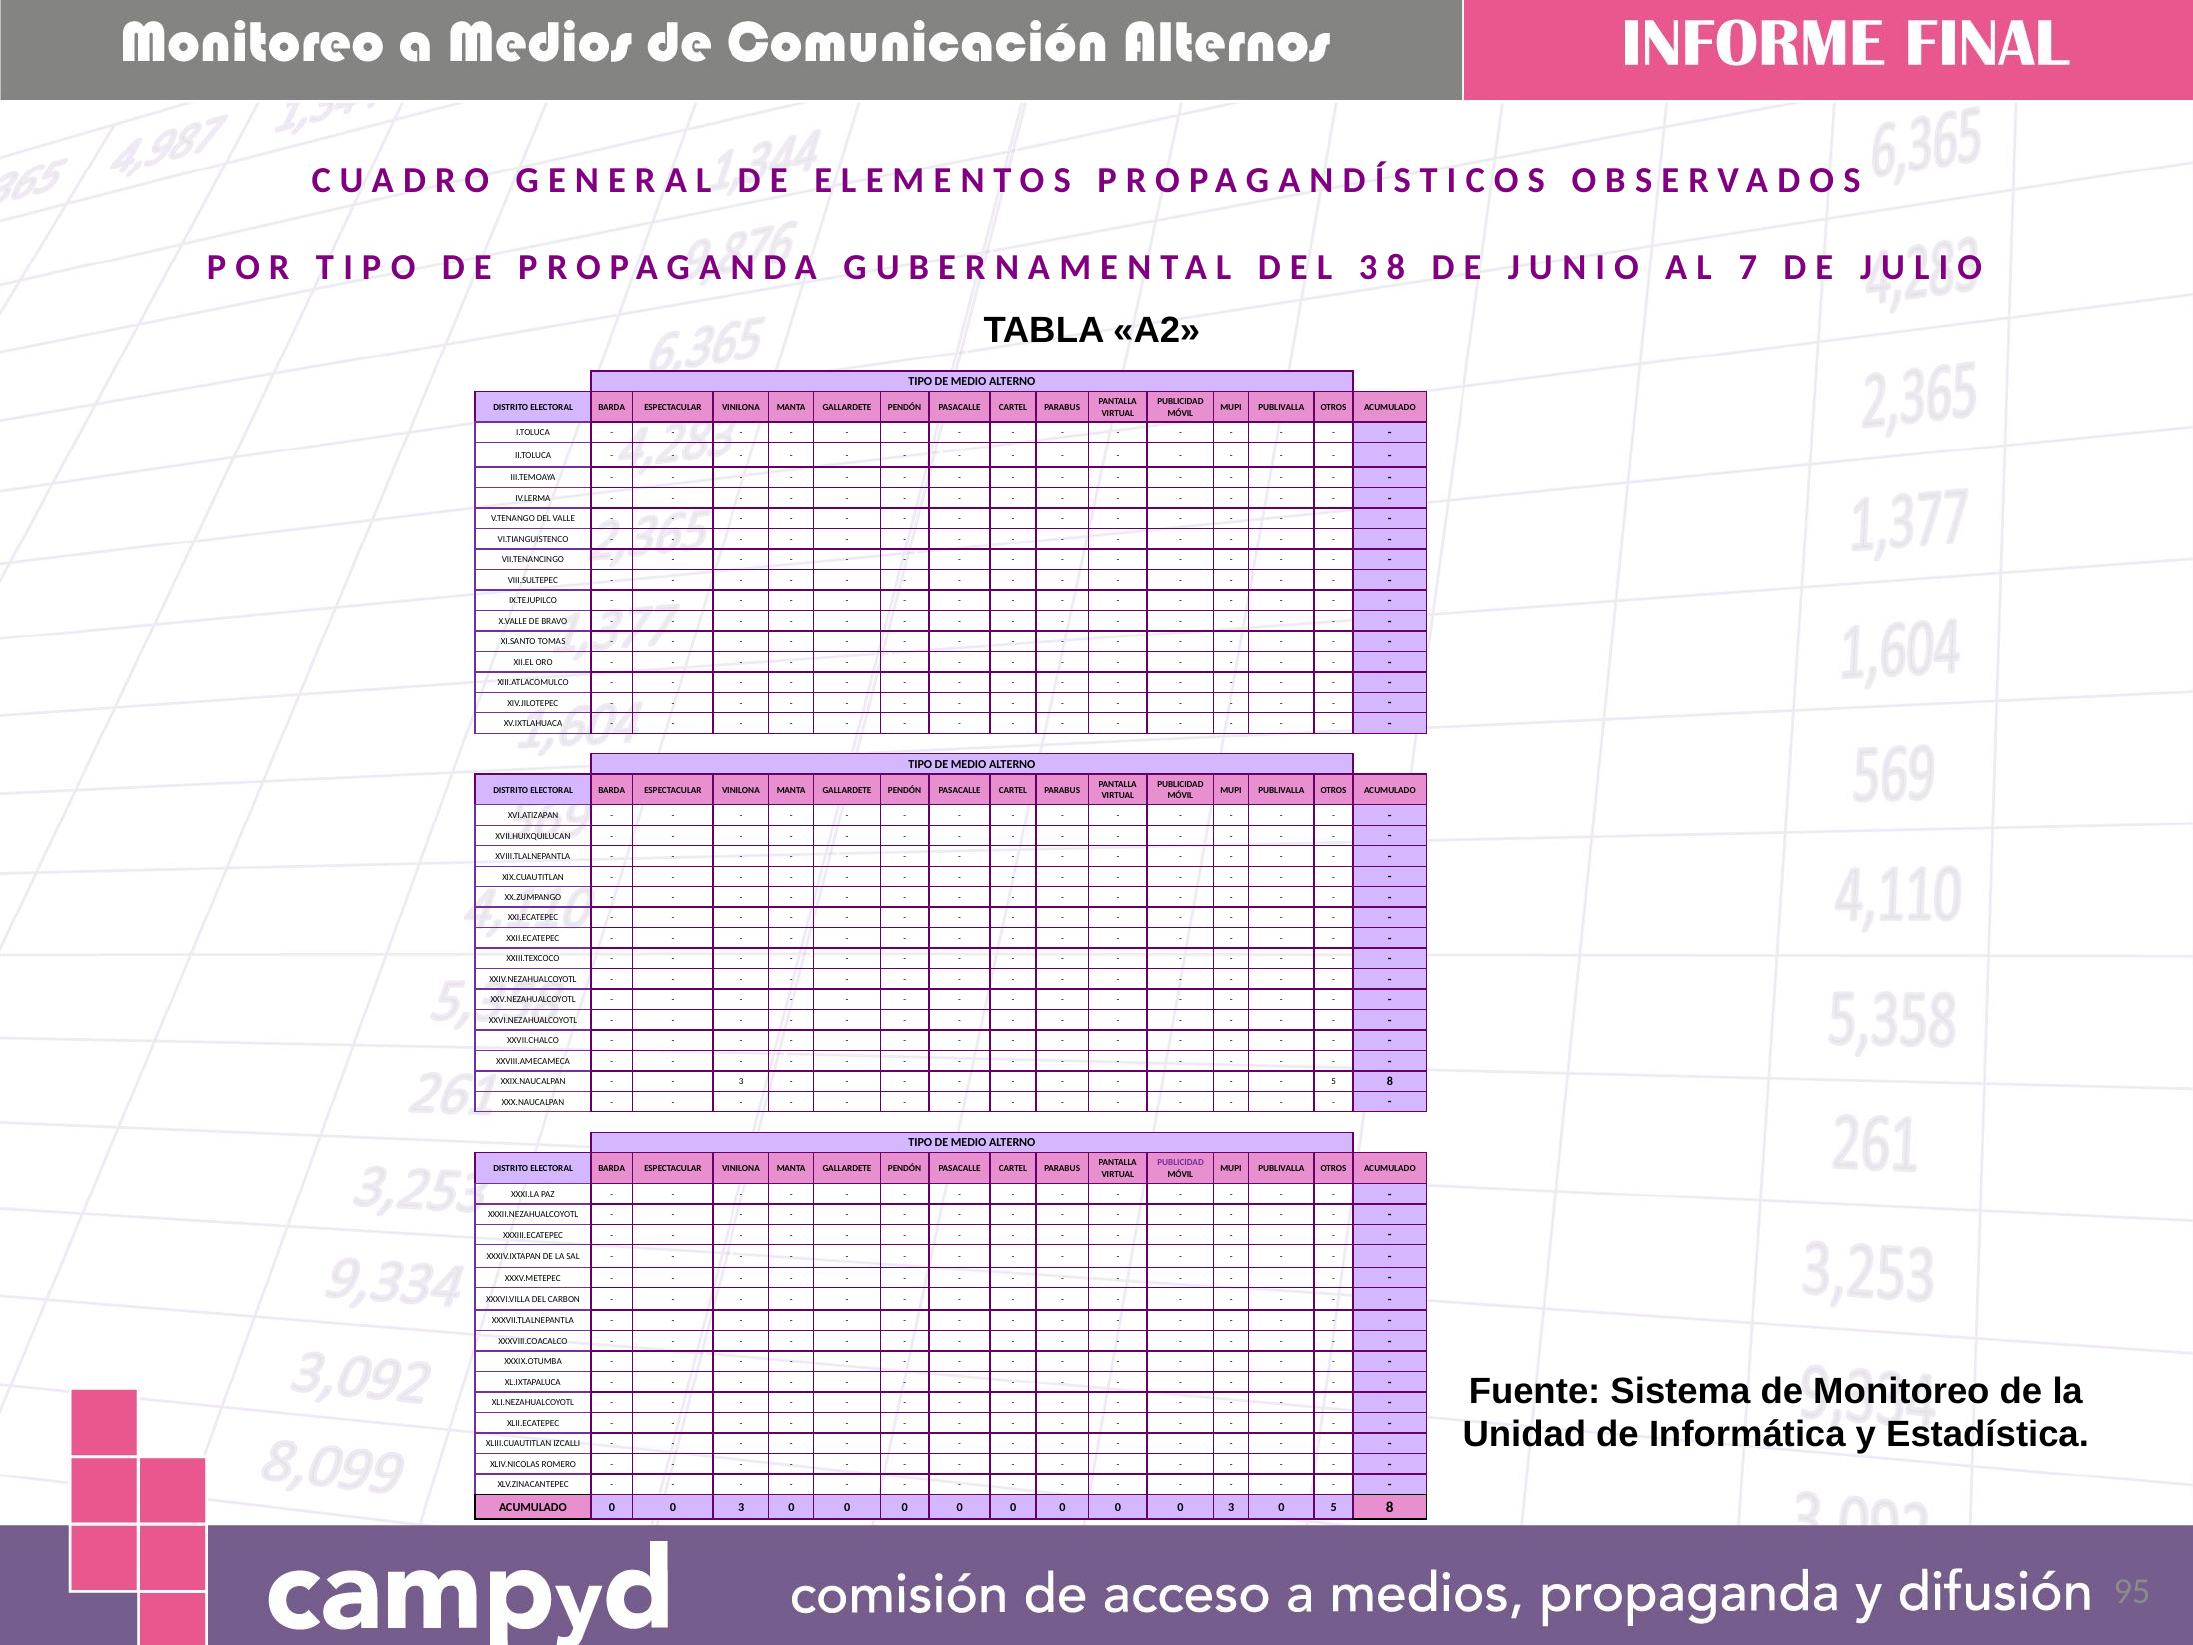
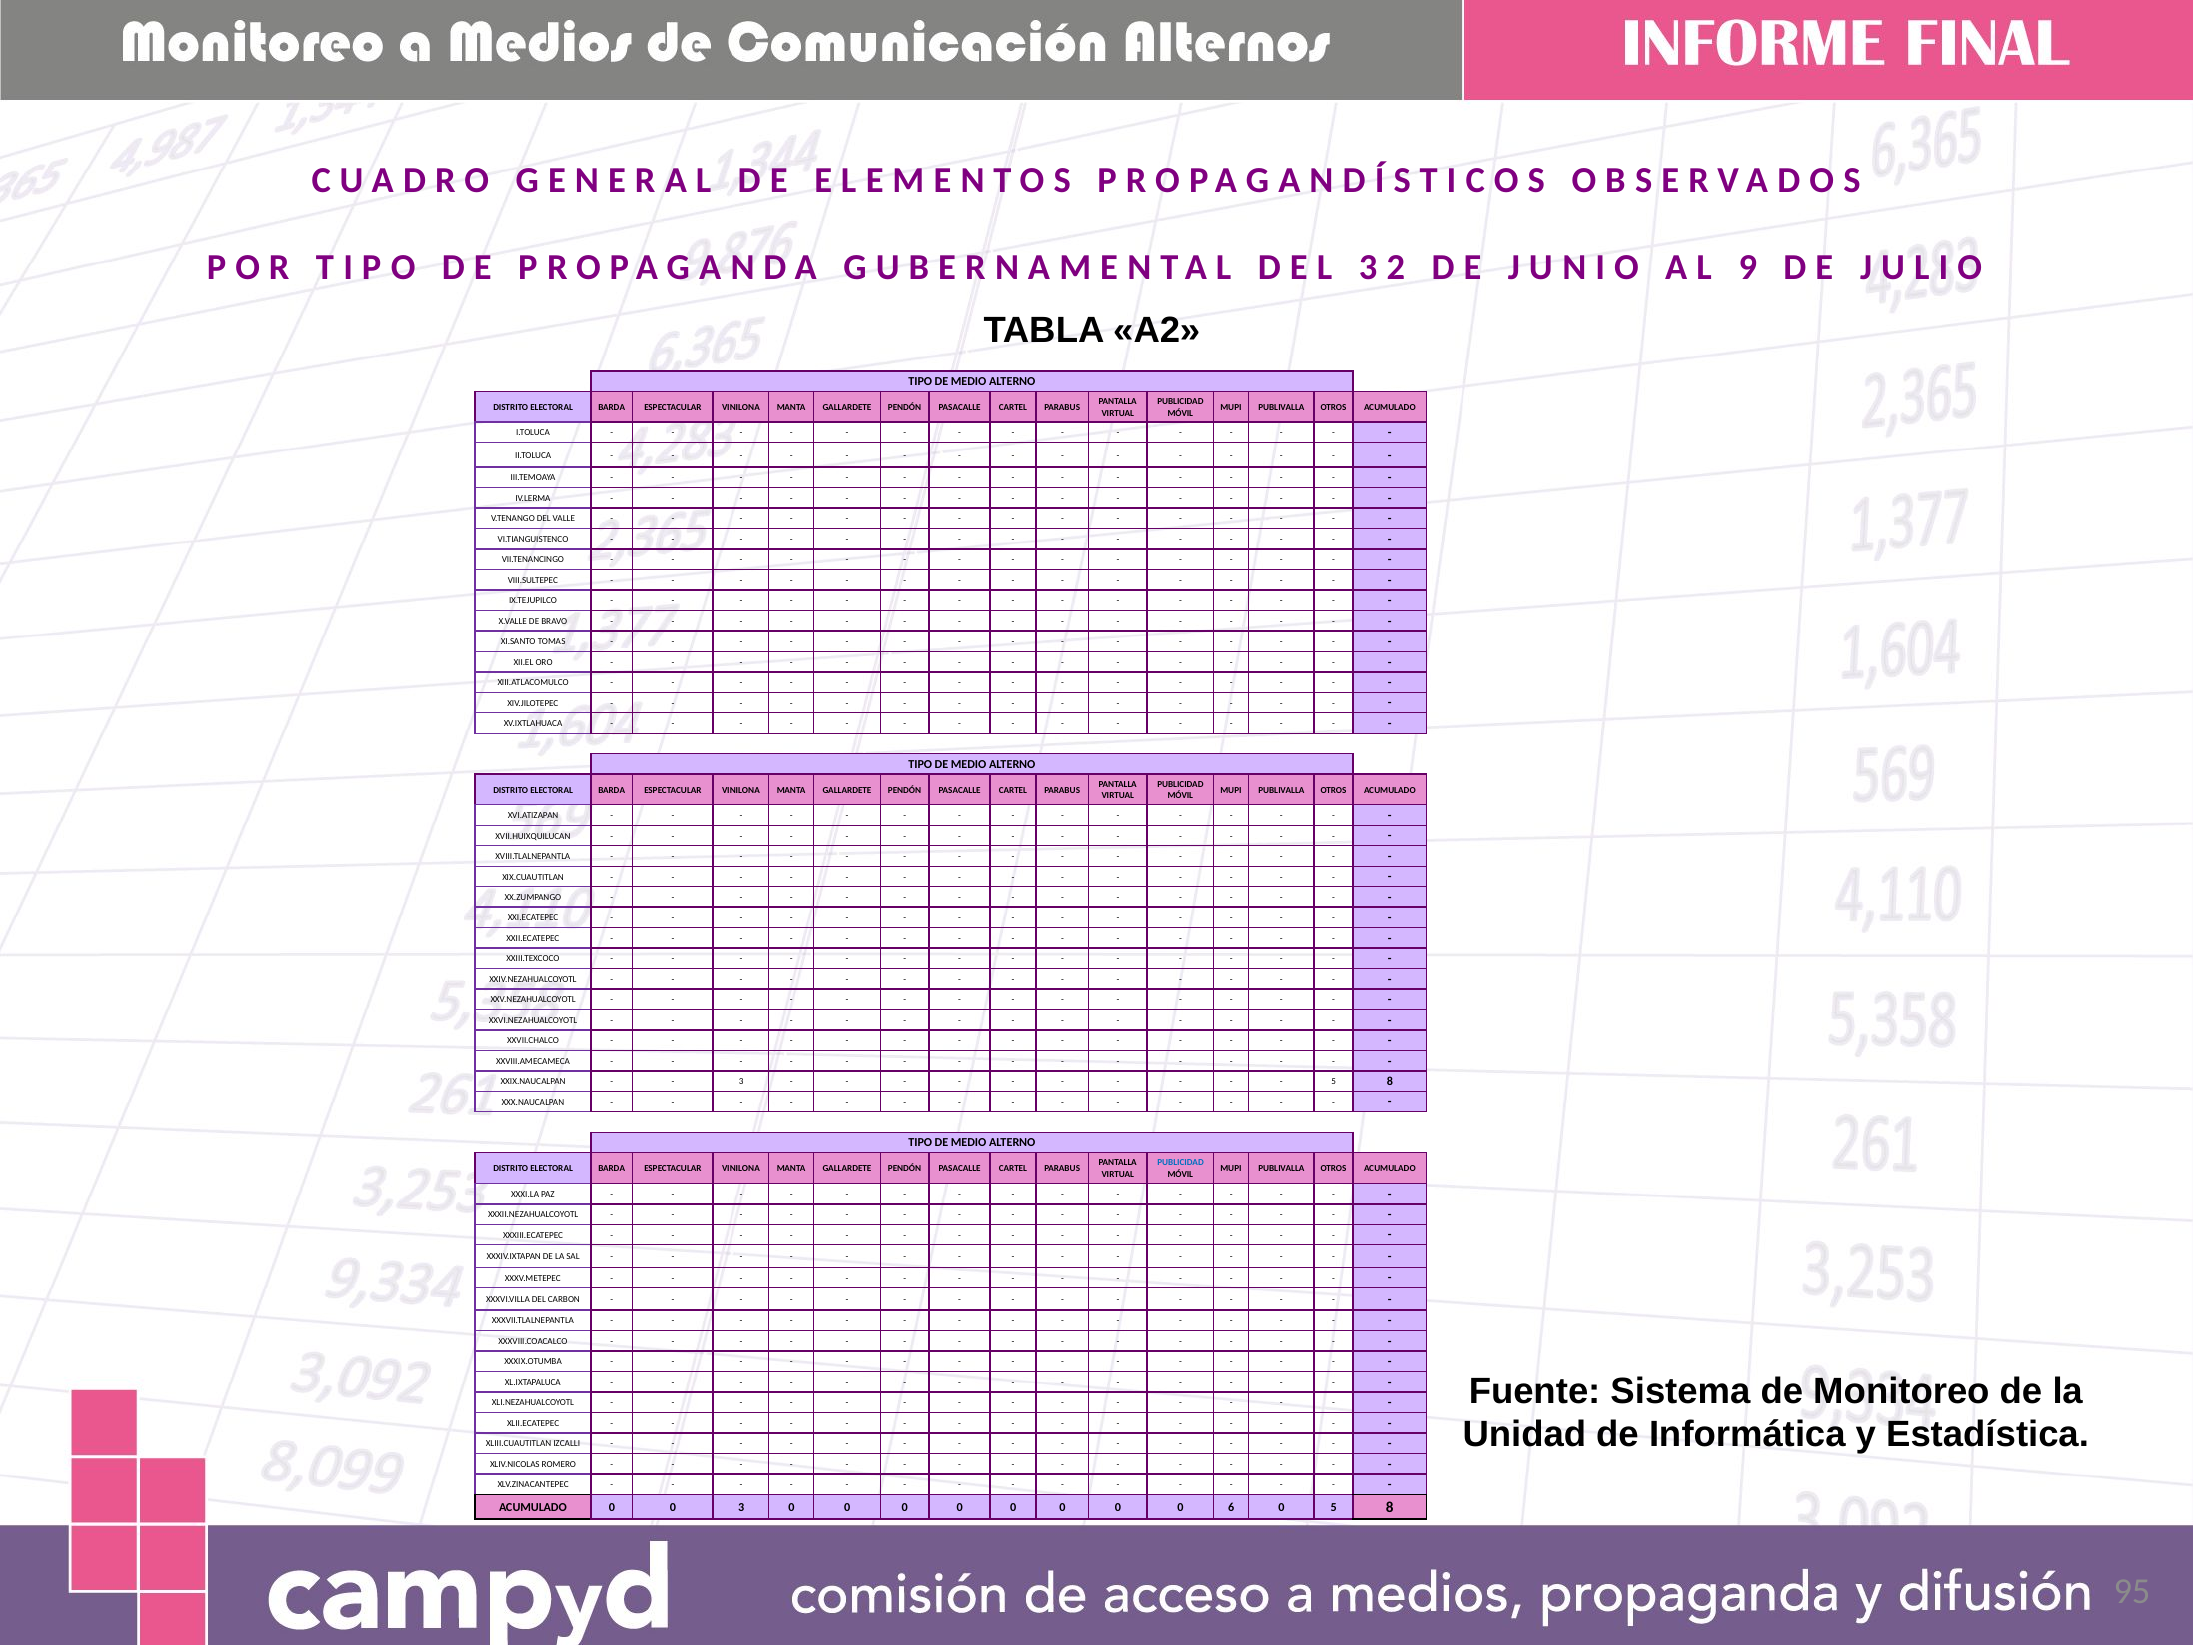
3 8: 8 -> 2 (1396, 268)
7: 7 -> 9 (1748, 268)
PUBLICIDAD colour: purple -> blue (1181, 1163)
0 0 0 3: 3 -> 6 (1231, 1507)
